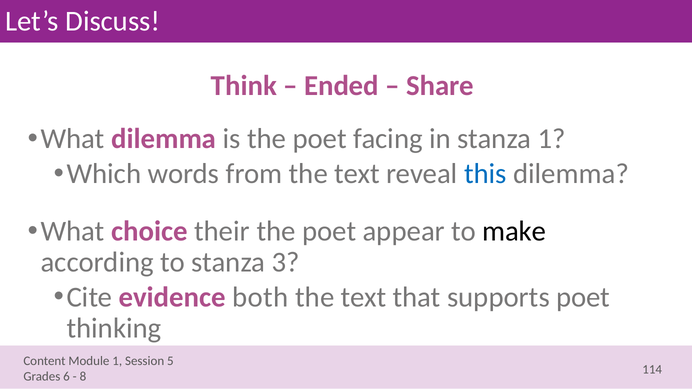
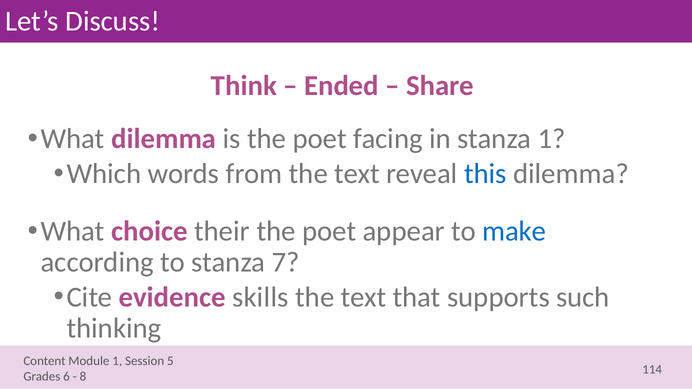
make colour: black -> blue (514, 231)
3: 3 -> 7 (286, 262)
both: both -> skills (260, 297)
supports poet: poet -> such (583, 297)
